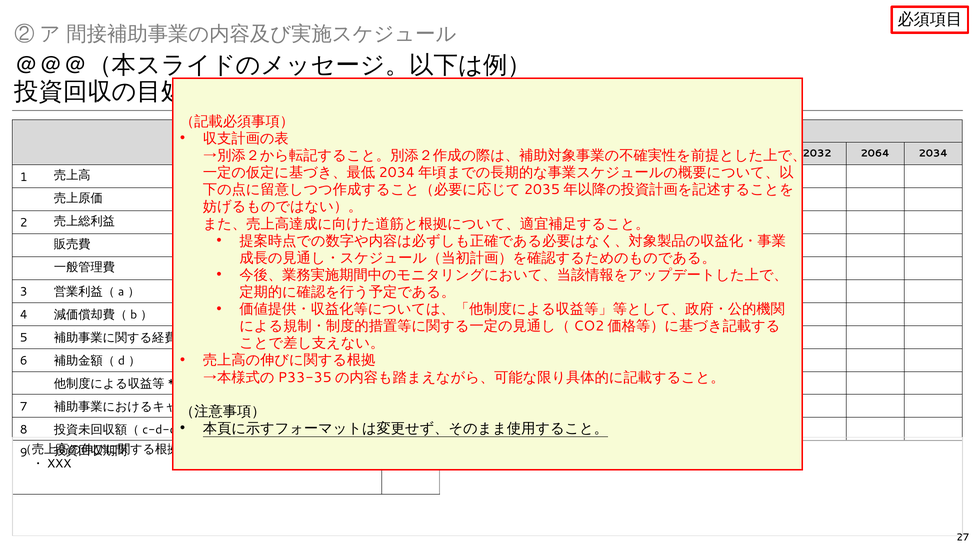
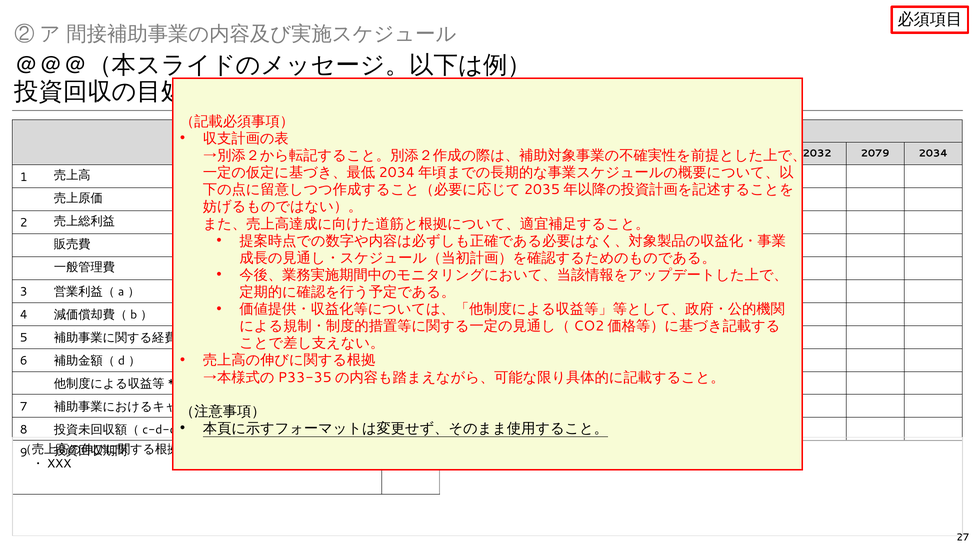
2064: 2064 -> 2079 (875, 154)
